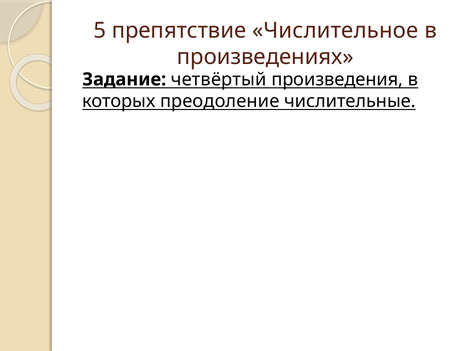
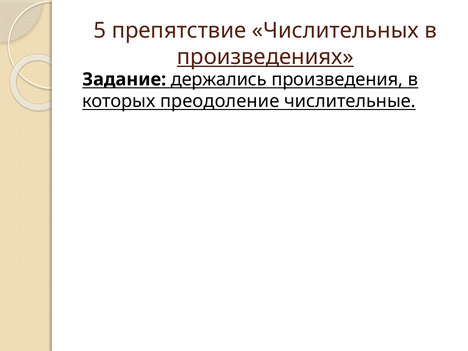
Числительное: Числительное -> Числительных (335, 30)
произведениях underline: none -> present (265, 57)
четвёртый: четвёртый -> держались (219, 79)
